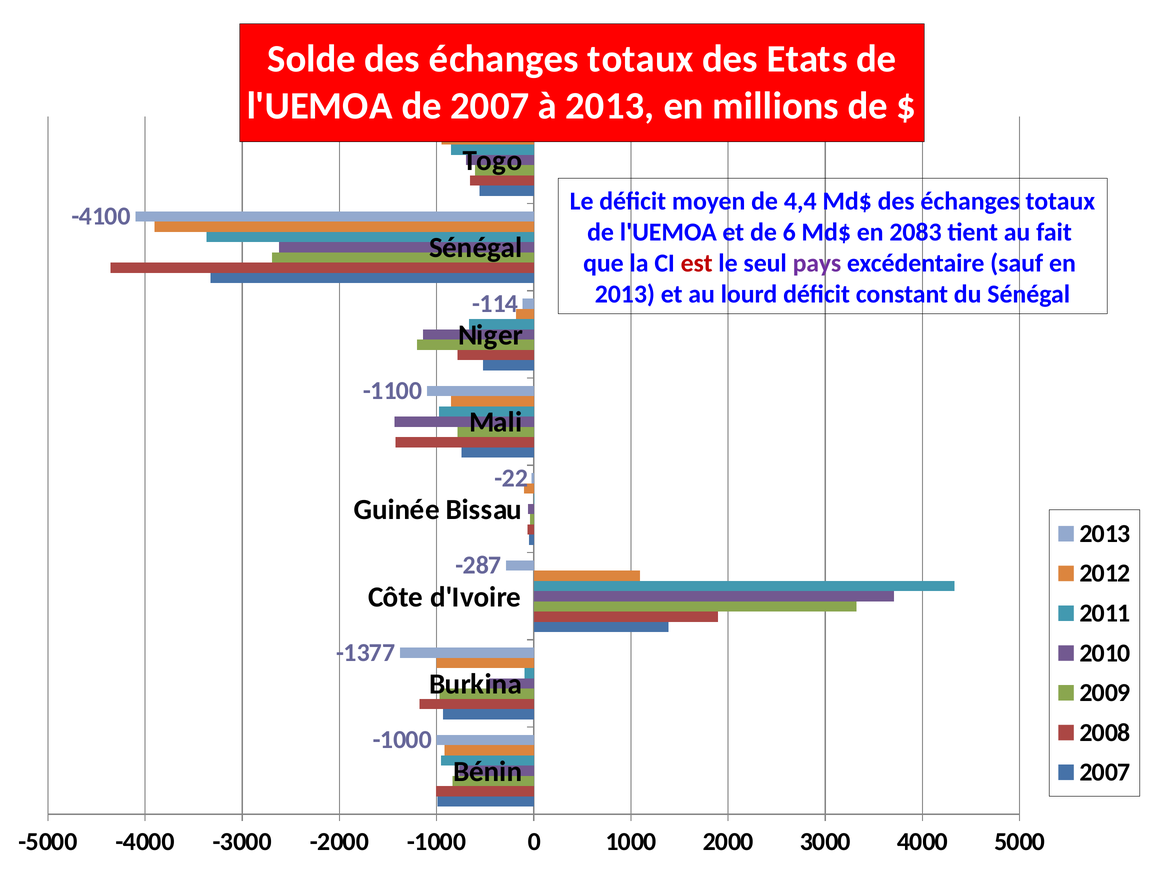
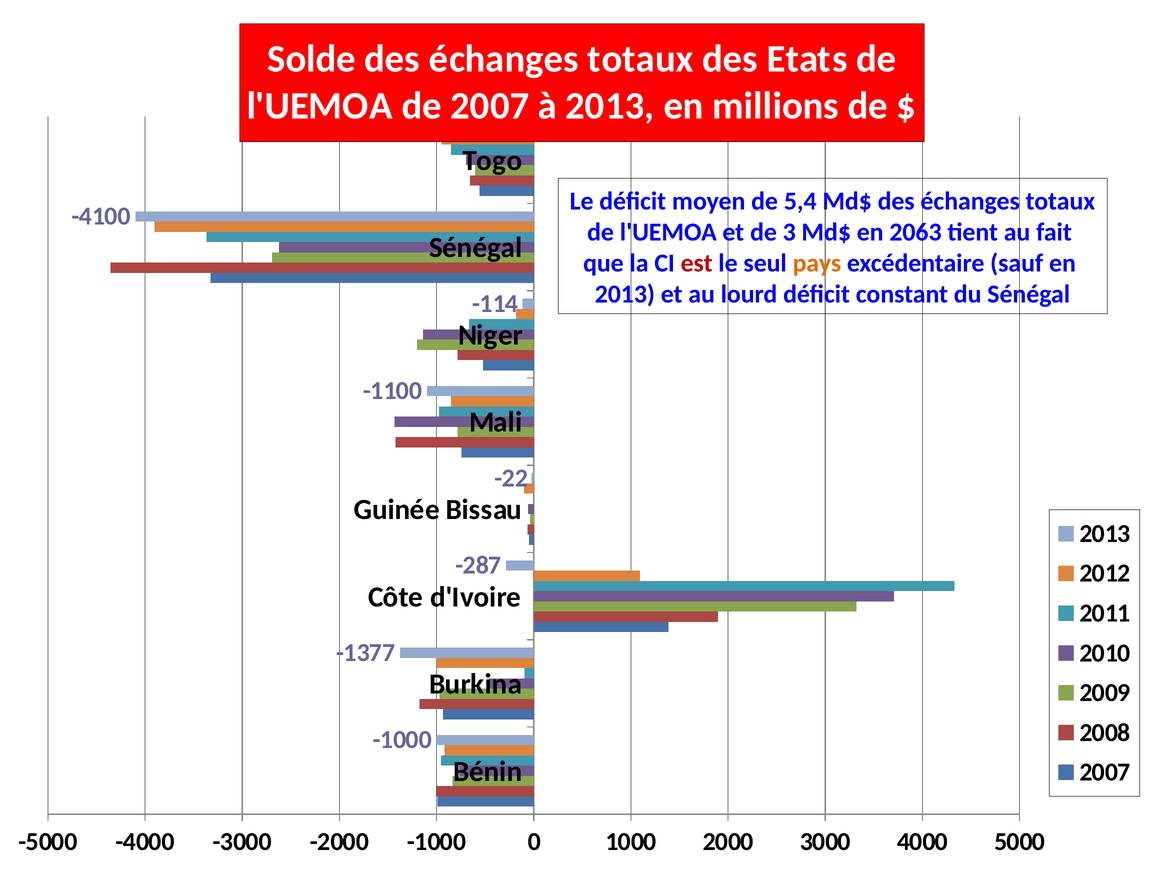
4,4: 4,4 -> 5,4 (800, 201)
6: 6 -> 3 (789, 232)
2083: 2083 -> 2063 (915, 232)
pays colour: purple -> orange (817, 263)
